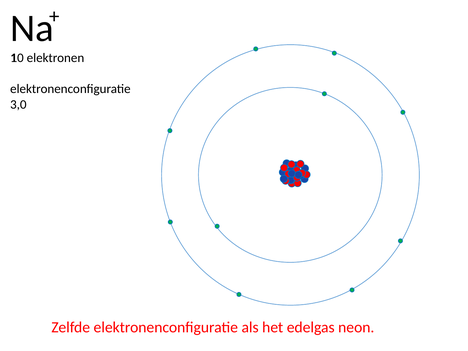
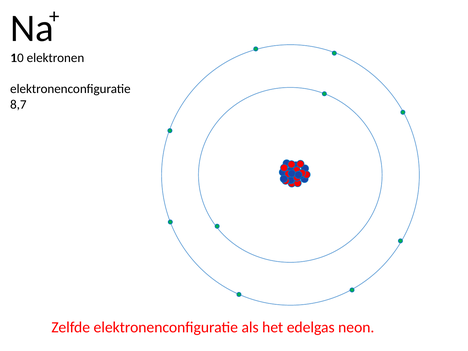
3,0: 3,0 -> 8,7 (18, 105)
